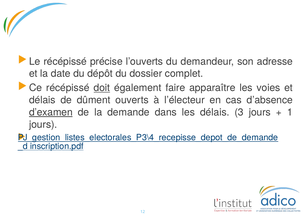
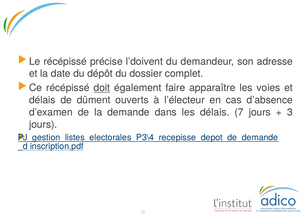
l’ouverts: l’ouverts -> l’doivent (144, 61)
d’examen underline: present -> none (51, 112)
3: 3 -> 7 (239, 112)
1: 1 -> 3 (290, 112)
